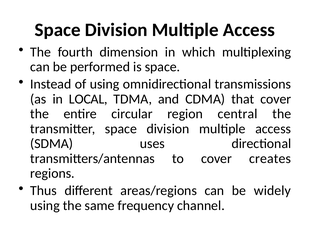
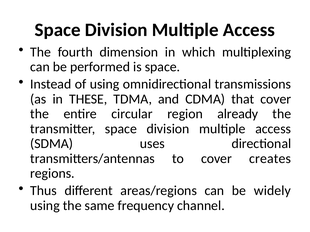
LOCAL: LOCAL -> THESE (88, 99)
central: central -> already (238, 114)
